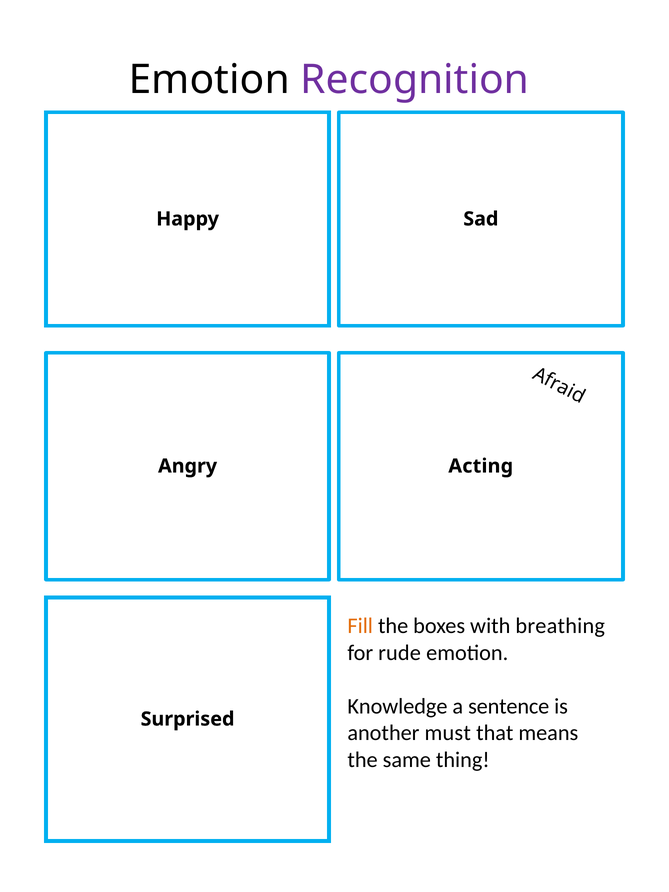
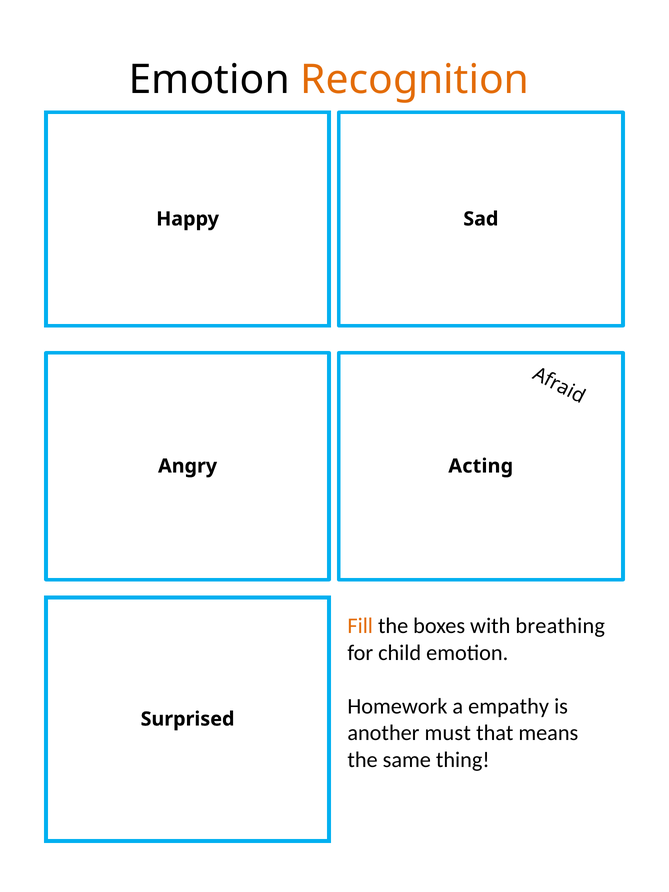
Recognition colour: purple -> orange (415, 80)
rude: rude -> child (400, 653)
Knowledge: Knowledge -> Homework (397, 706)
sentence: sentence -> empathy (509, 706)
